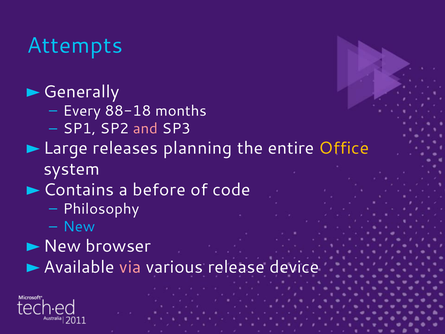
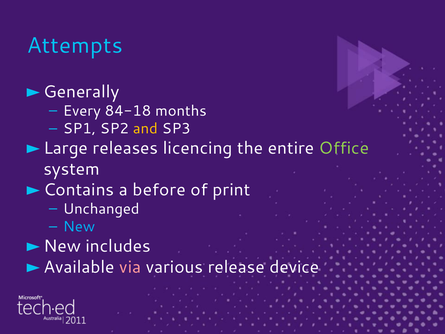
88-18: 88-18 -> 84-18 (128, 111)
and colour: pink -> yellow (145, 129)
planning: planning -> licencing (198, 148)
Office colour: yellow -> light green (344, 148)
code: code -> print (231, 190)
Philosophy: Philosophy -> Unchanged (101, 209)
browser: browser -> includes (118, 246)
